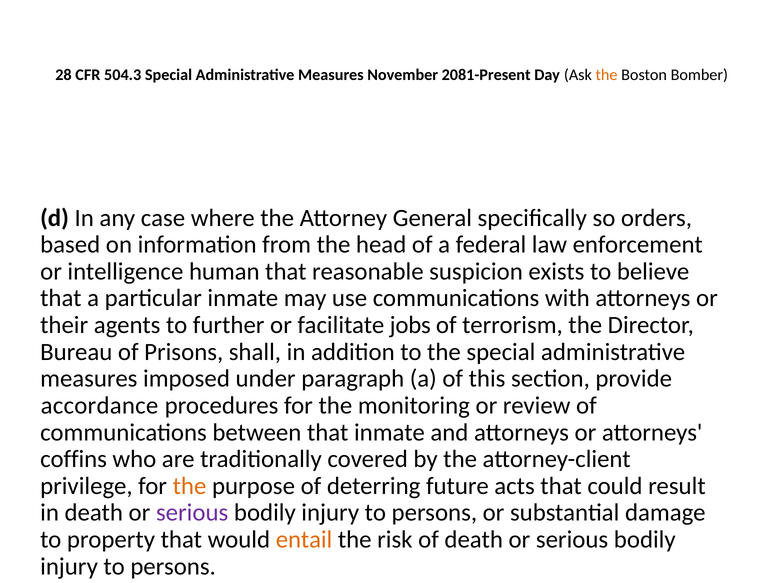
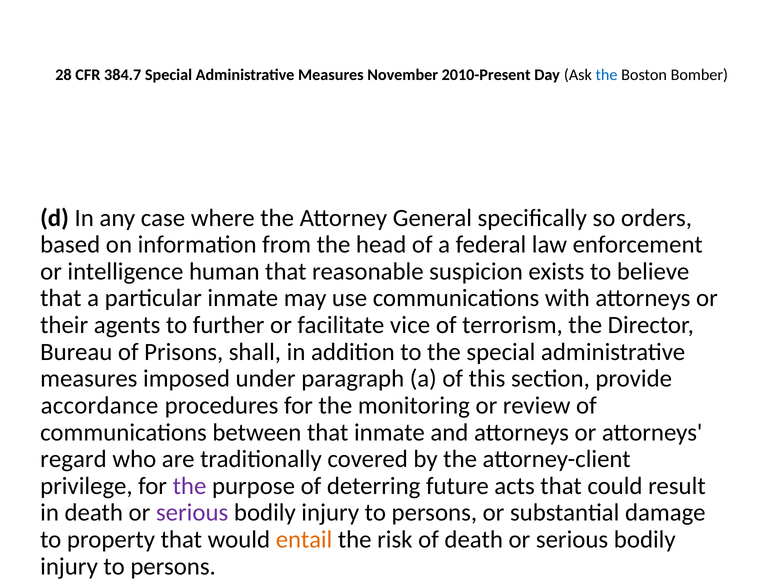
504.3: 504.3 -> 384.7 (123, 75)
2081-Present: 2081-Present -> 2010-Present (486, 75)
the colour: orange -> blue (607, 75)
jobs: jobs -> vice (410, 325)
coffins: coffins -> regard (73, 460)
the colour: orange -> purple (190, 486)
